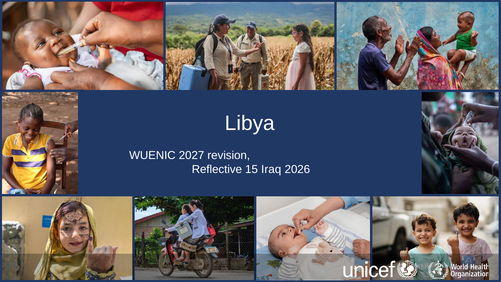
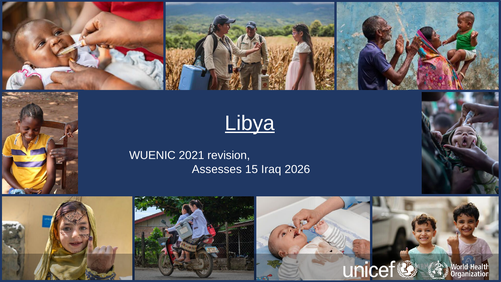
Libya underline: none -> present (250, 123)
2027: 2027 -> 2021 (192, 155)
Reflective: Reflective -> Assesses (217, 169)
